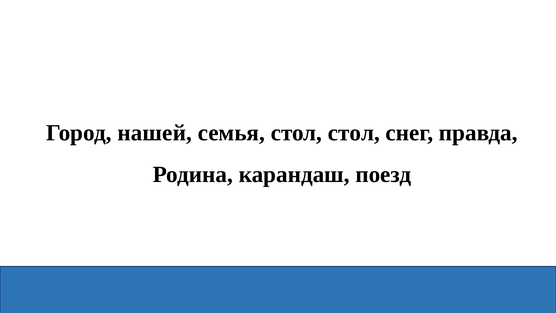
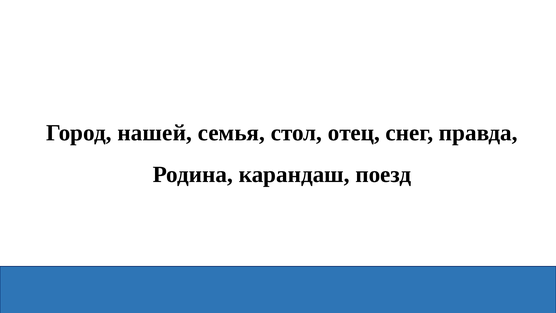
стол стол: стол -> отец (354, 133)
